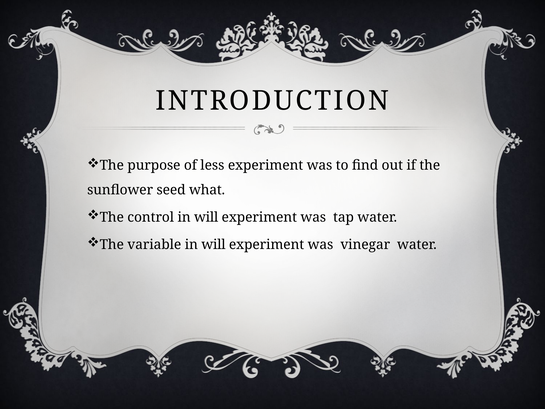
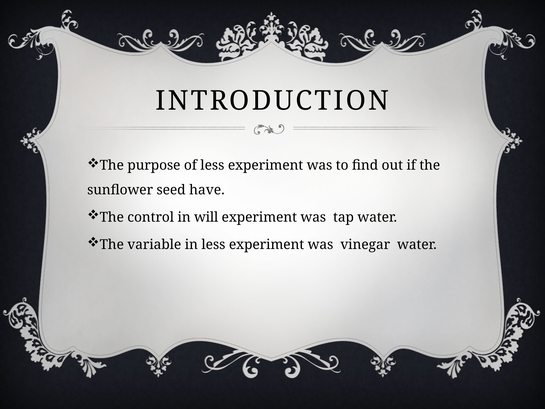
what: what -> have (207, 190)
variable in will: will -> less (213, 244)
